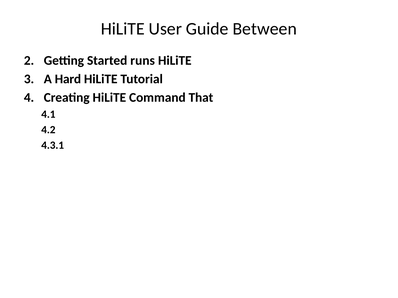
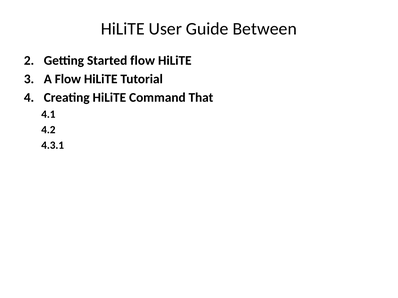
Started runs: runs -> flow (143, 61)
A Hard: Hard -> Flow (68, 79)
